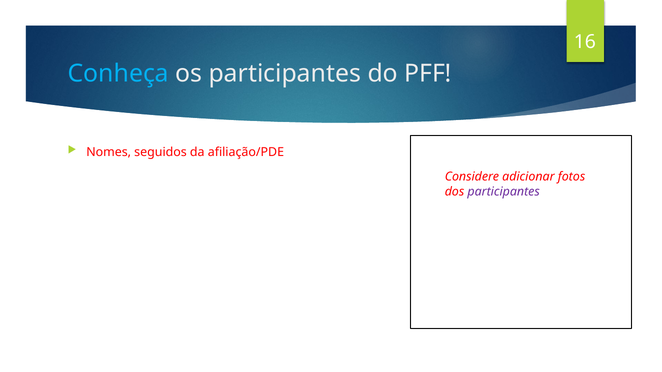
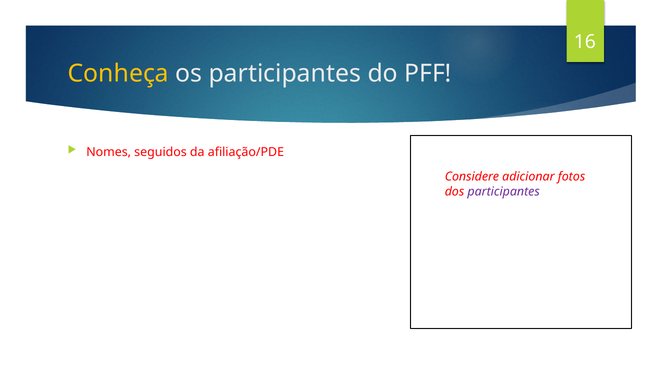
Conheça colour: light blue -> yellow (118, 74)
